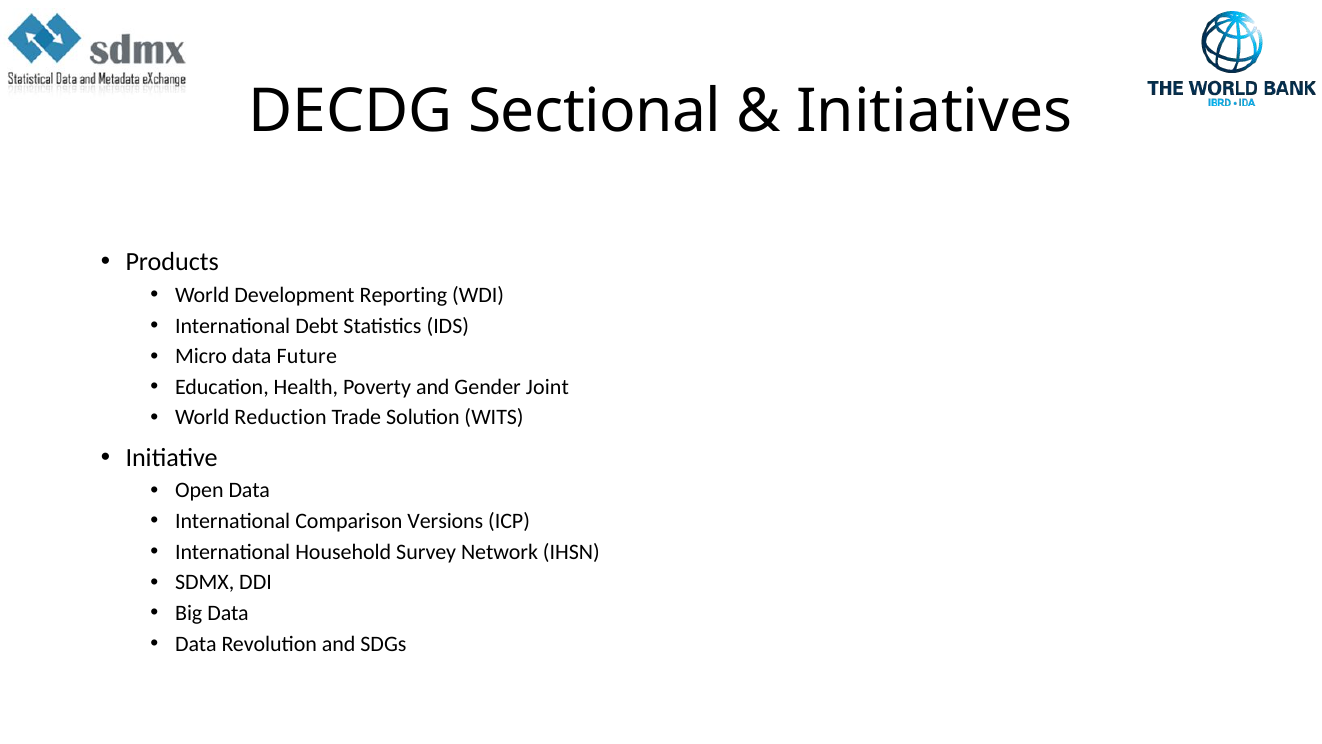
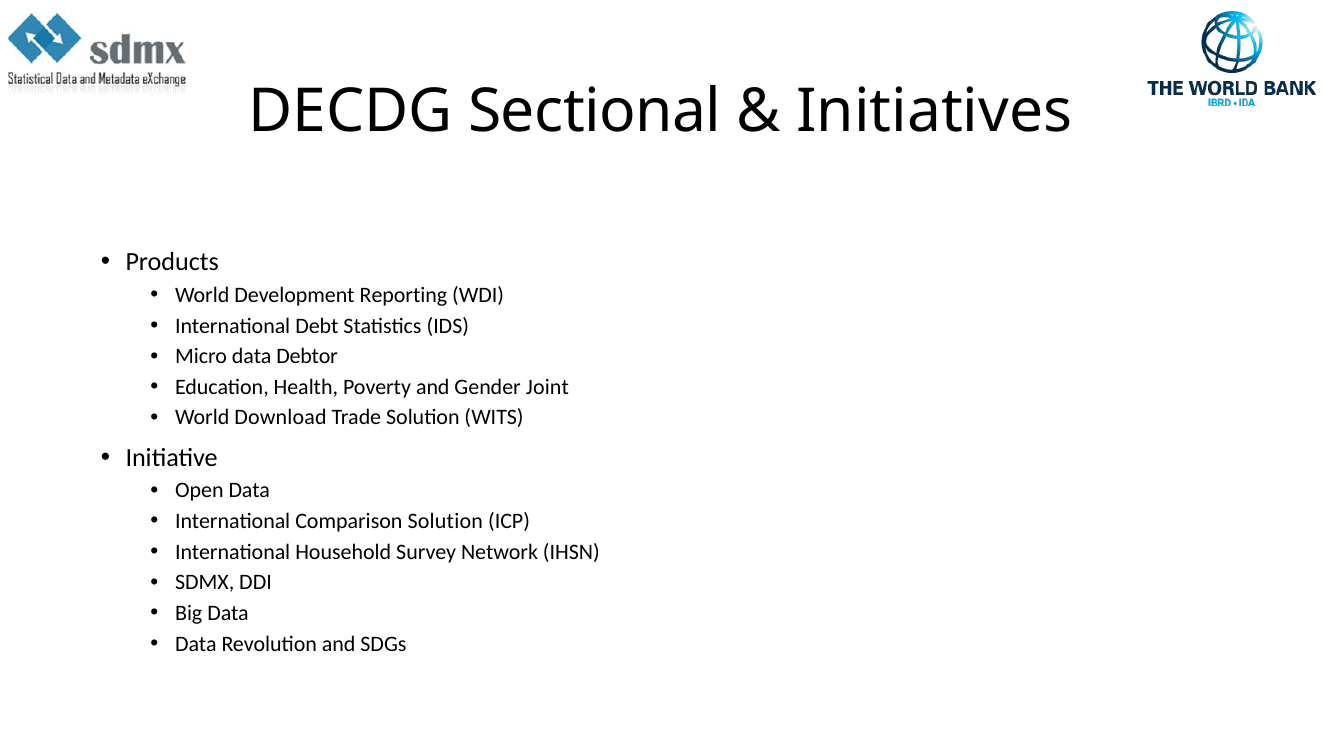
Future: Future -> Debtor (307, 356)
Reduction: Reduction -> Download (280, 418)
Comparison Versions: Versions -> Solution (445, 521)
